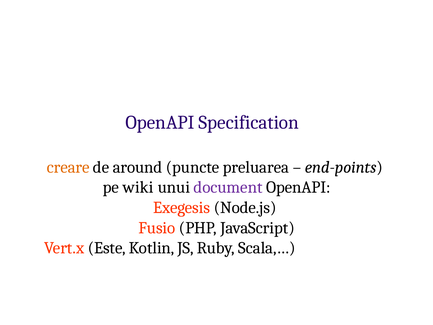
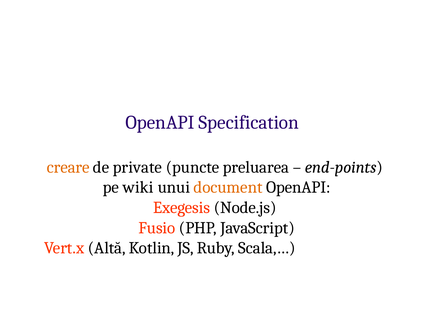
around: around -> private (137, 167)
document colour: purple -> orange (228, 187)
Este: Este -> Altă (107, 248)
